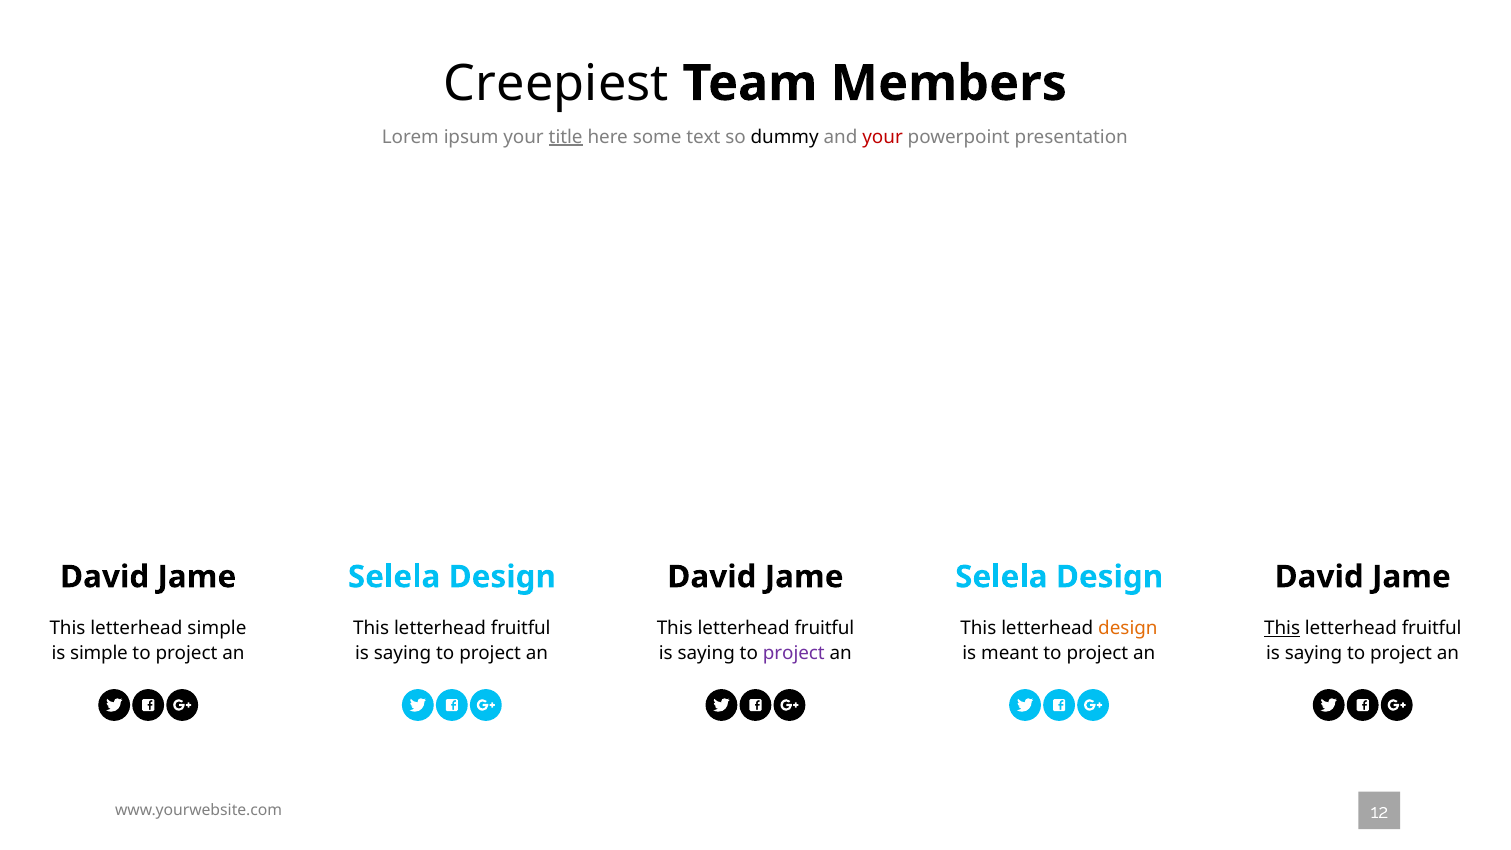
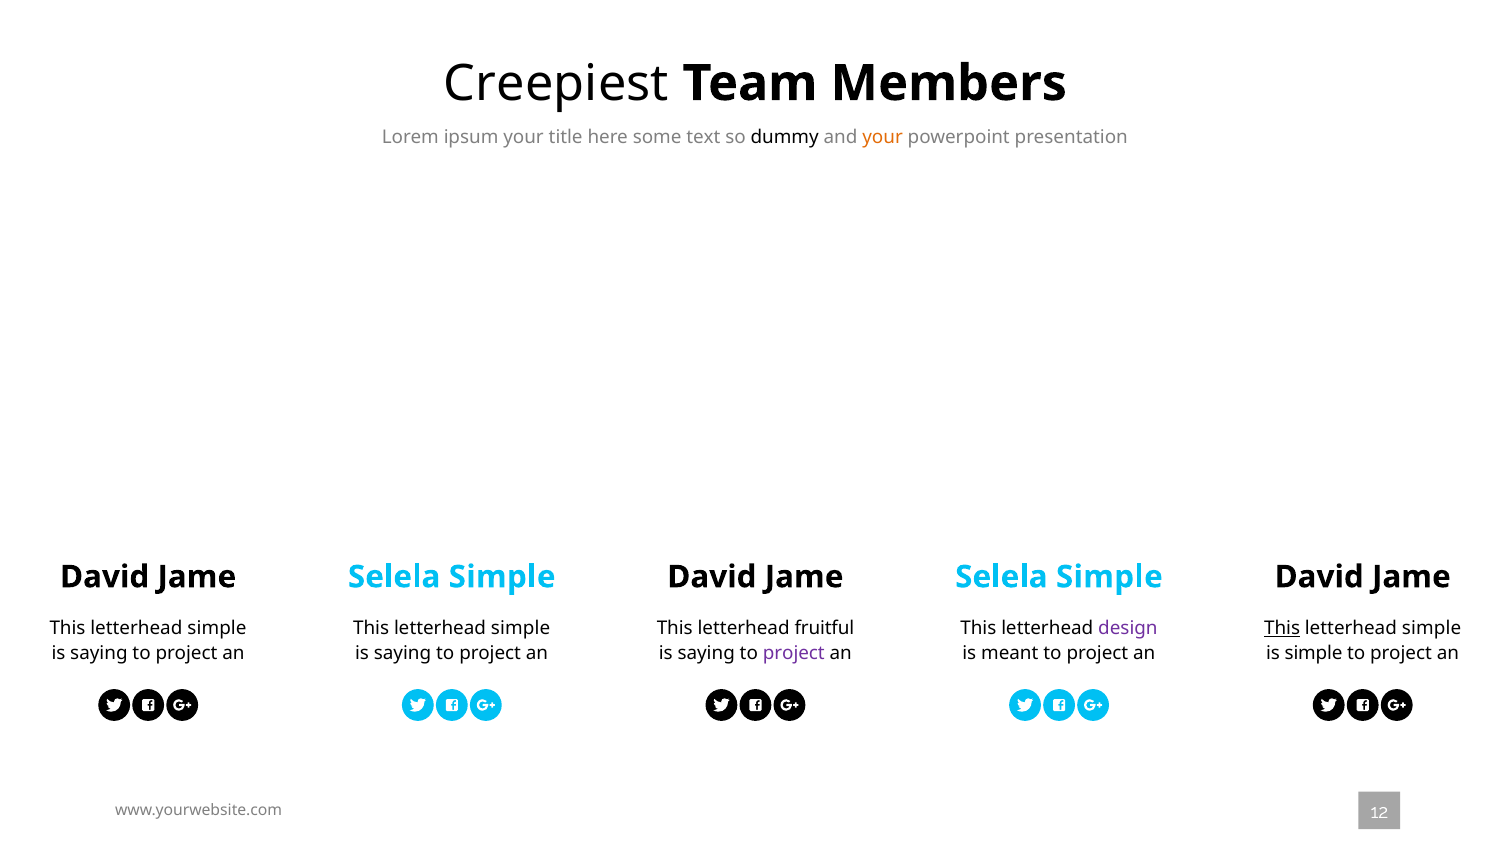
title underline: present -> none (566, 137)
your colour: red -> orange (883, 137)
Design: Design -> Simple (502, 577)
Design: Design -> Simple (1109, 577)
fruitful: fruitful -> simple (521, 628)
design colour: orange -> purple (1128, 628)
fruitful: fruitful -> simple (1432, 628)
simple: simple -> saying (99, 653)
saying: saying -> simple (1314, 653)
